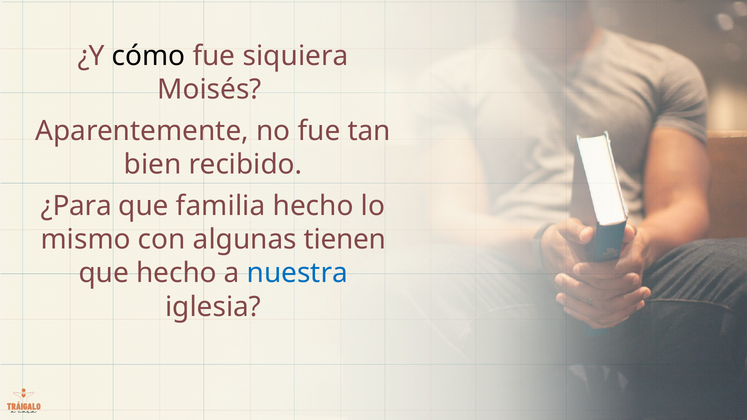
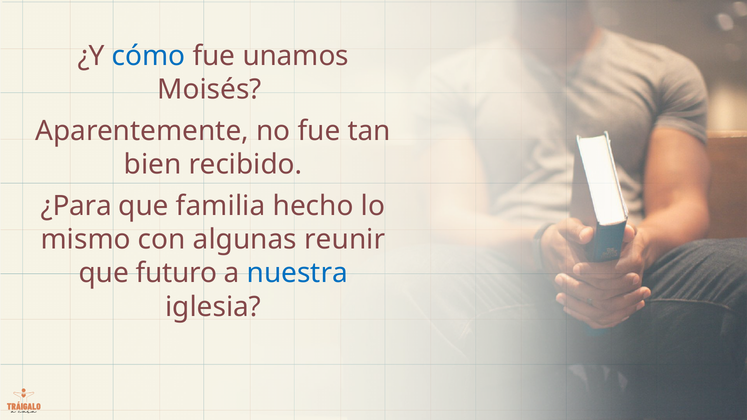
cómo colour: black -> blue (149, 56)
siquiera: siquiera -> unamos (296, 56)
tienen: tienen -> reunir (345, 240)
que hecho: hecho -> futuro (177, 273)
